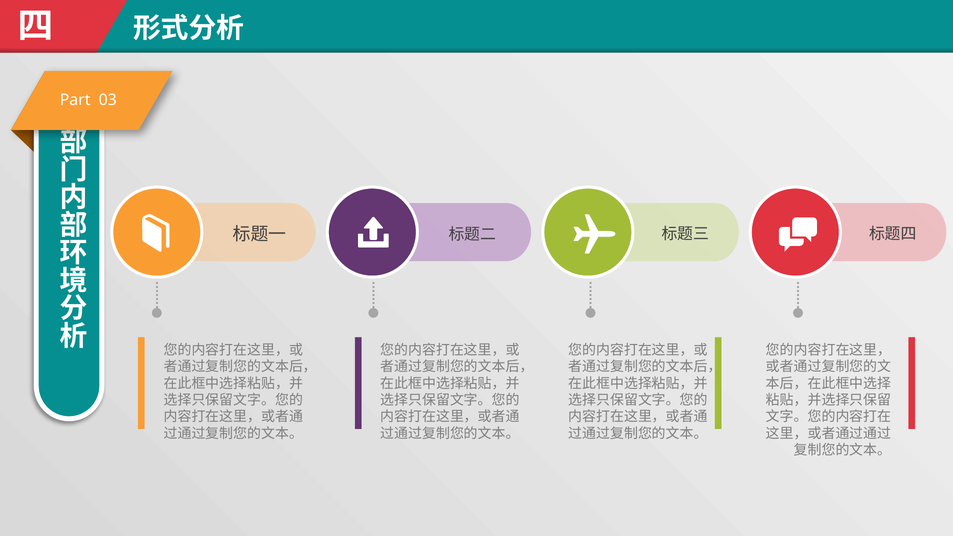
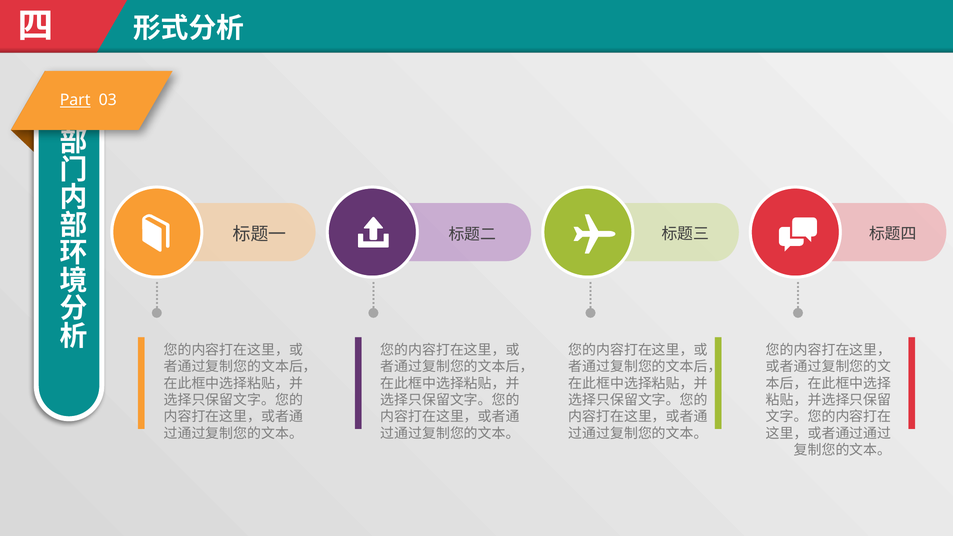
Part underline: none -> present (75, 100)
